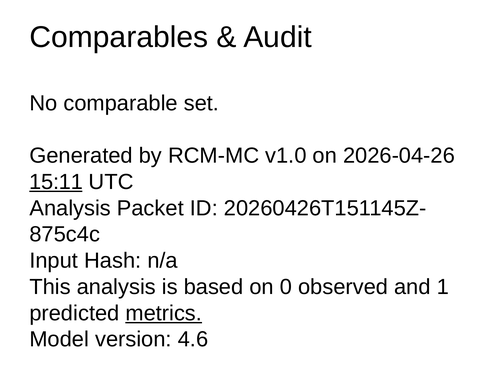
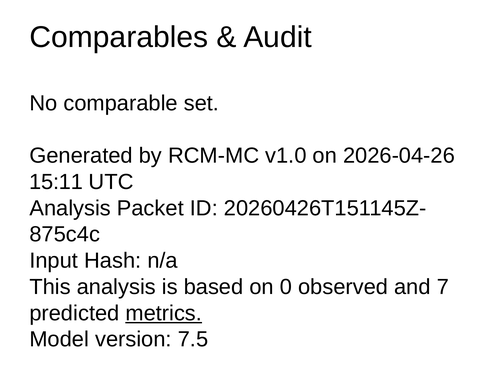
15:11 underline: present -> none (56, 182)
1: 1 -> 7 (443, 287)
4.6: 4.6 -> 7.5 (193, 339)
